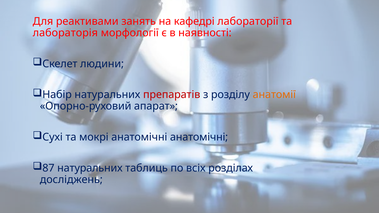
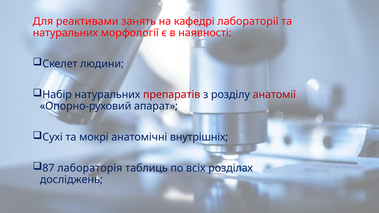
лабораторія: лабораторія -> натуральних (65, 33)
анатомії colour: orange -> red (274, 95)
анатомічні анатомічні: анатомічні -> внутрішніх (199, 137)
87 натуральних: натуральних -> лабораторія (90, 168)
